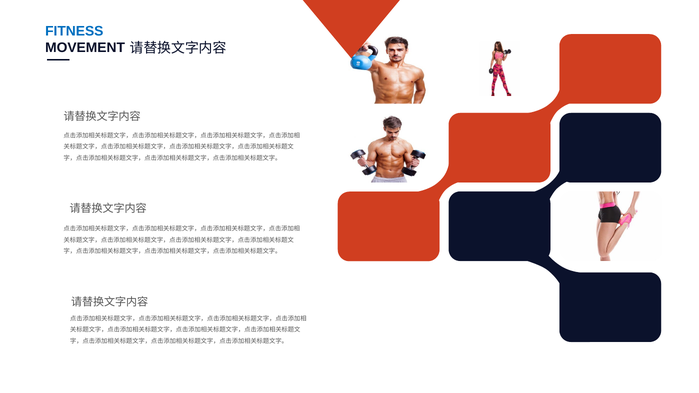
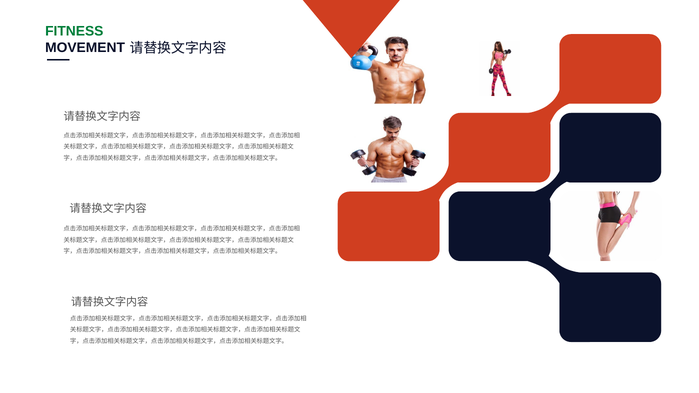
FITNESS colour: blue -> green (74, 31)
